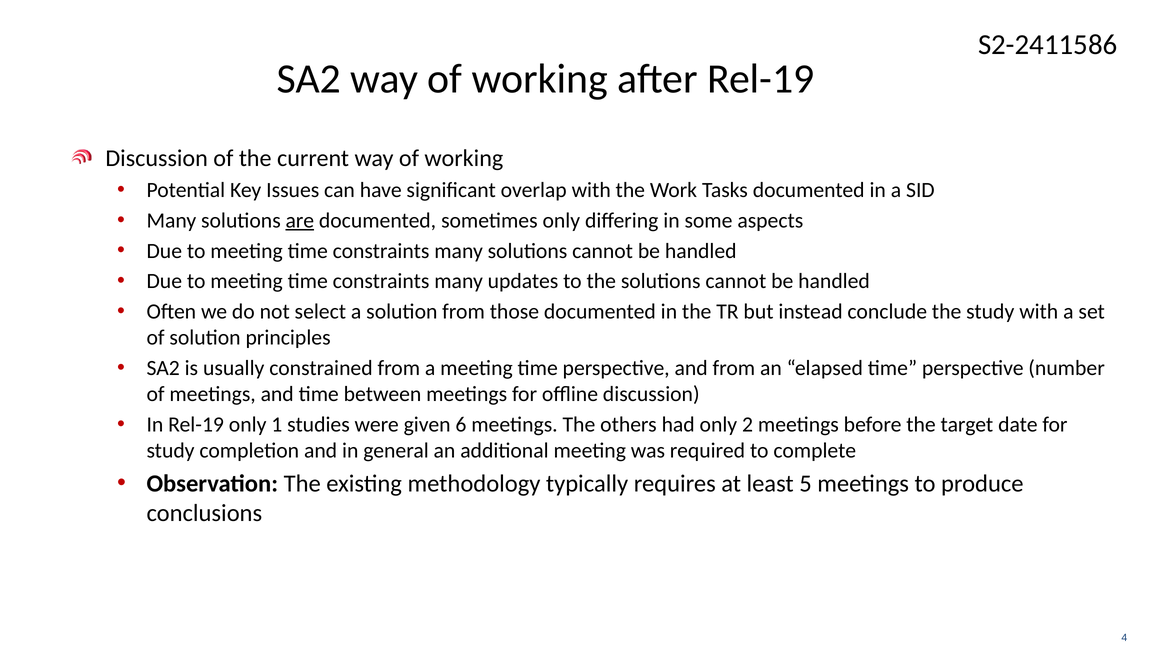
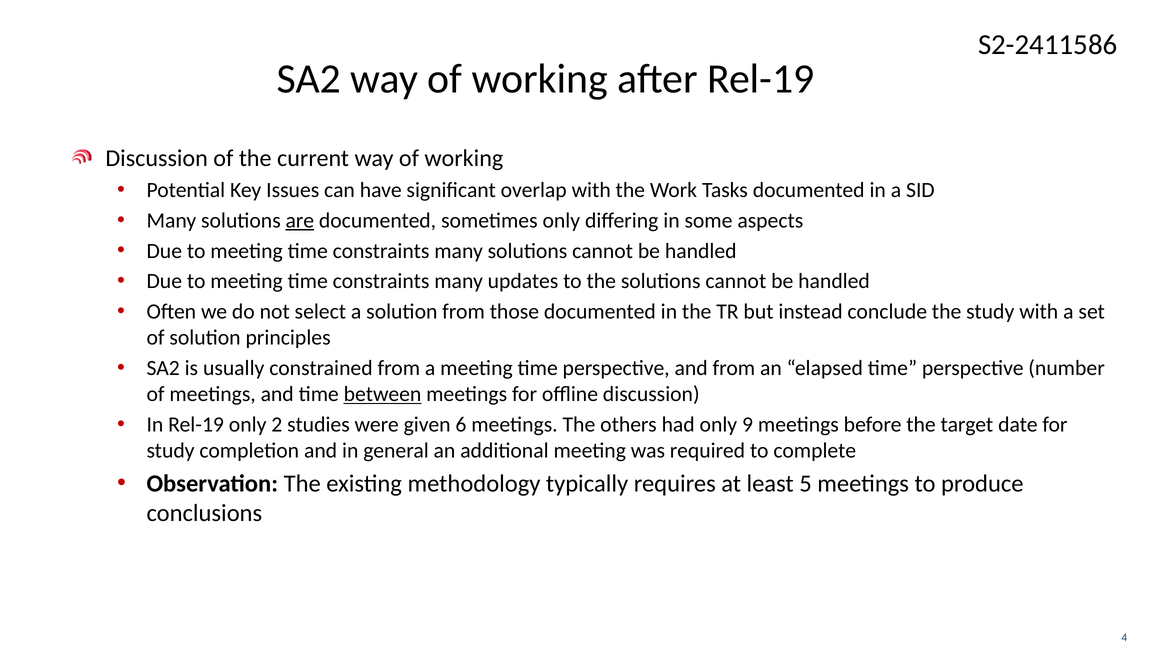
between underline: none -> present (383, 394)
1: 1 -> 2 (277, 424)
2: 2 -> 9 (748, 424)
